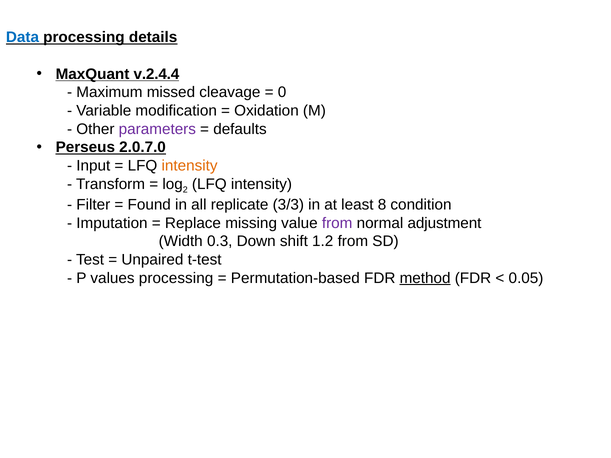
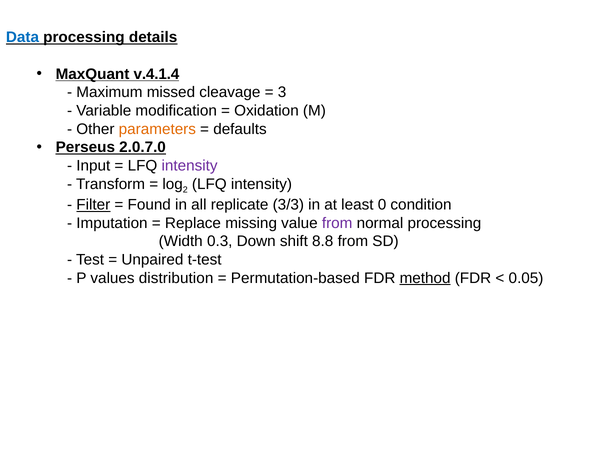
v.2.4.4: v.2.4.4 -> v.4.1.4 (156, 74)
0: 0 -> 3 (282, 92)
parameters colour: purple -> orange (157, 129)
intensity colour: orange -> purple (190, 166)
Filter underline: none -> present (93, 205)
8: 8 -> 0 (382, 205)
normal adjustment: adjustment -> processing (444, 223)
1.2: 1.2 -> 8.8 (323, 242)
values processing: processing -> distribution (176, 278)
